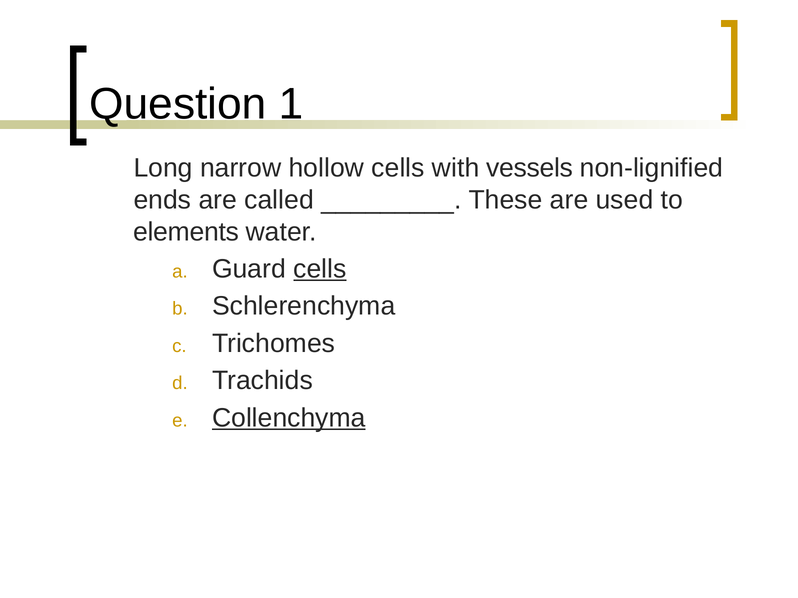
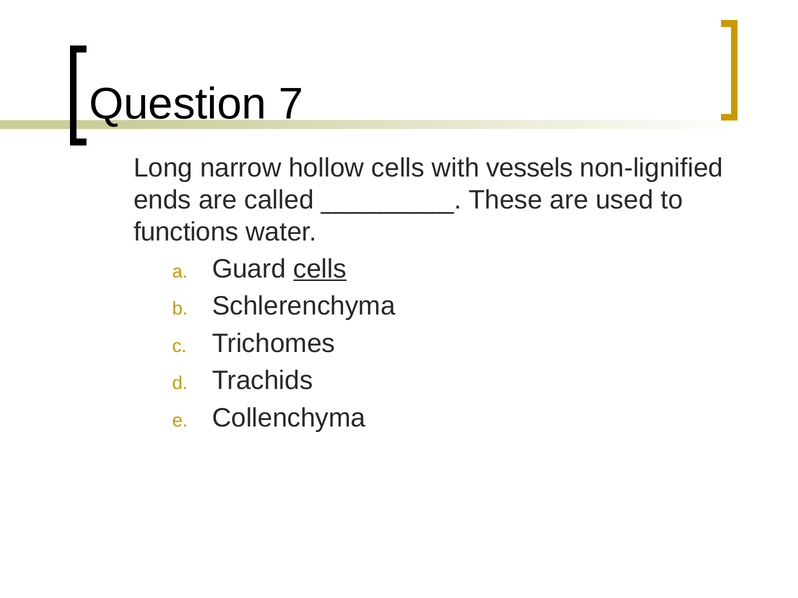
1: 1 -> 7 (291, 104)
elements: elements -> functions (186, 232)
Collenchyma underline: present -> none (289, 418)
